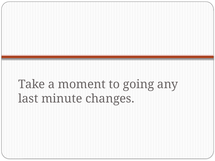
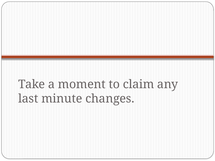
going: going -> claim (139, 84)
